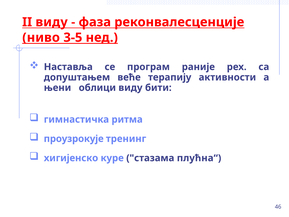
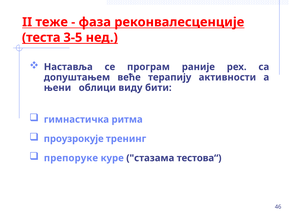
II виду: виду -> теже (52, 22)
ниво: ниво -> теста (41, 37)
хигијенско: хигијенско -> препоруке (71, 158)
плућна“: плућна“ -> тестова“ (199, 158)
